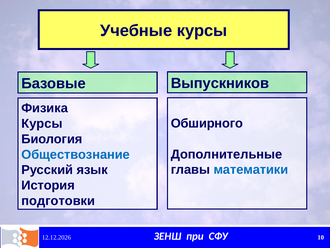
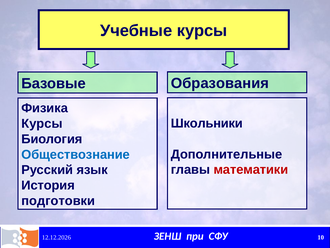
Выпускников: Выпускников -> Образования (220, 83)
Обширного: Обширного -> Школьники (207, 123)
математики colour: blue -> red (251, 169)
